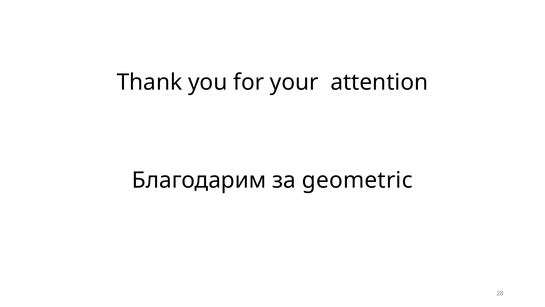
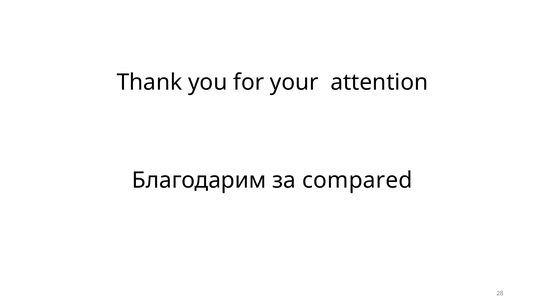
geometric: geometric -> compared (357, 180)
